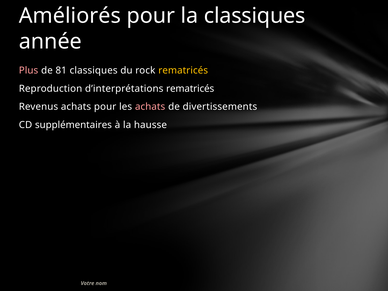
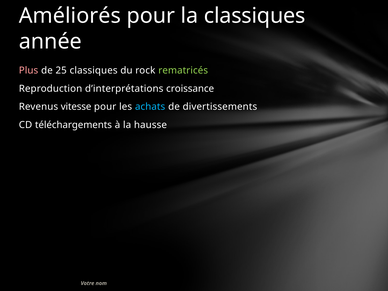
81: 81 -> 25 (61, 71)
rematricés colour: yellow -> light green (183, 71)
d’interprétations rematricés: rematricés -> croissance (190, 89)
Revenus achats: achats -> vitesse (76, 107)
achats colour: pink -> light blue (150, 107)
supplémentaires: supplémentaires -> téléchargements (73, 125)
